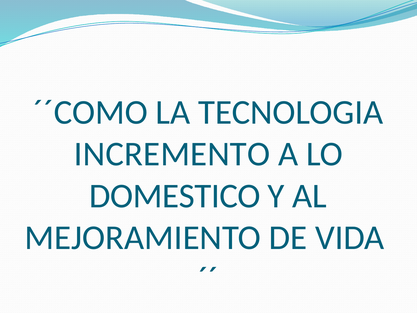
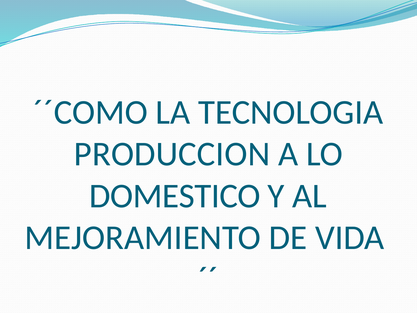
INCREMENTO: INCREMENTO -> PRODUCCION (172, 154)
